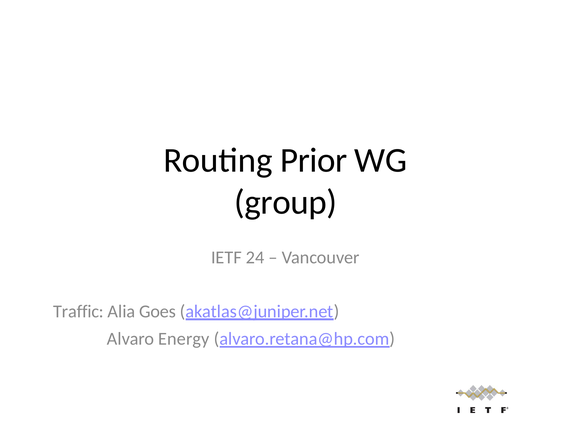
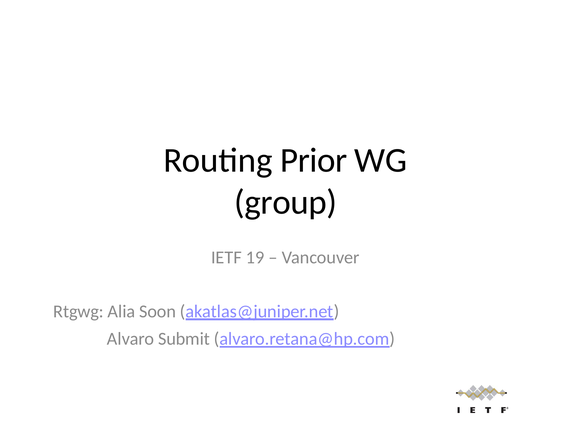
24: 24 -> 19 (255, 258)
Traffic: Traffic -> Rtgwg (79, 312)
Goes: Goes -> Soon (158, 312)
Energy: Energy -> Submit (184, 339)
